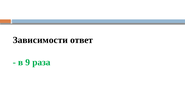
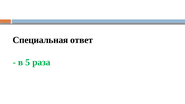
Зависимости: Зависимости -> Специальная (40, 40)
9: 9 -> 5 (28, 62)
